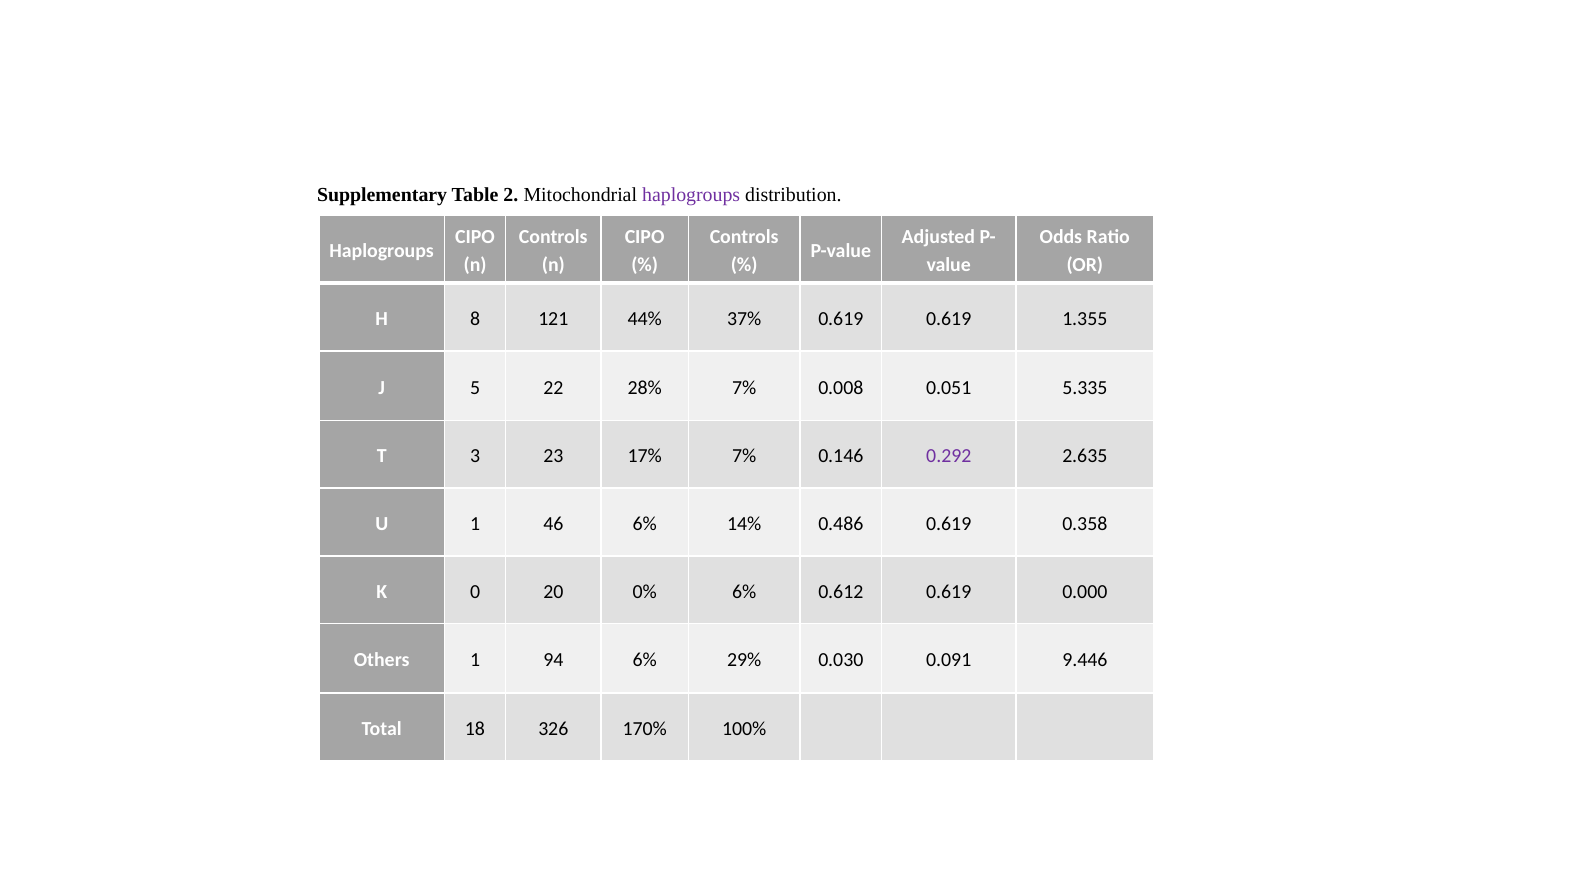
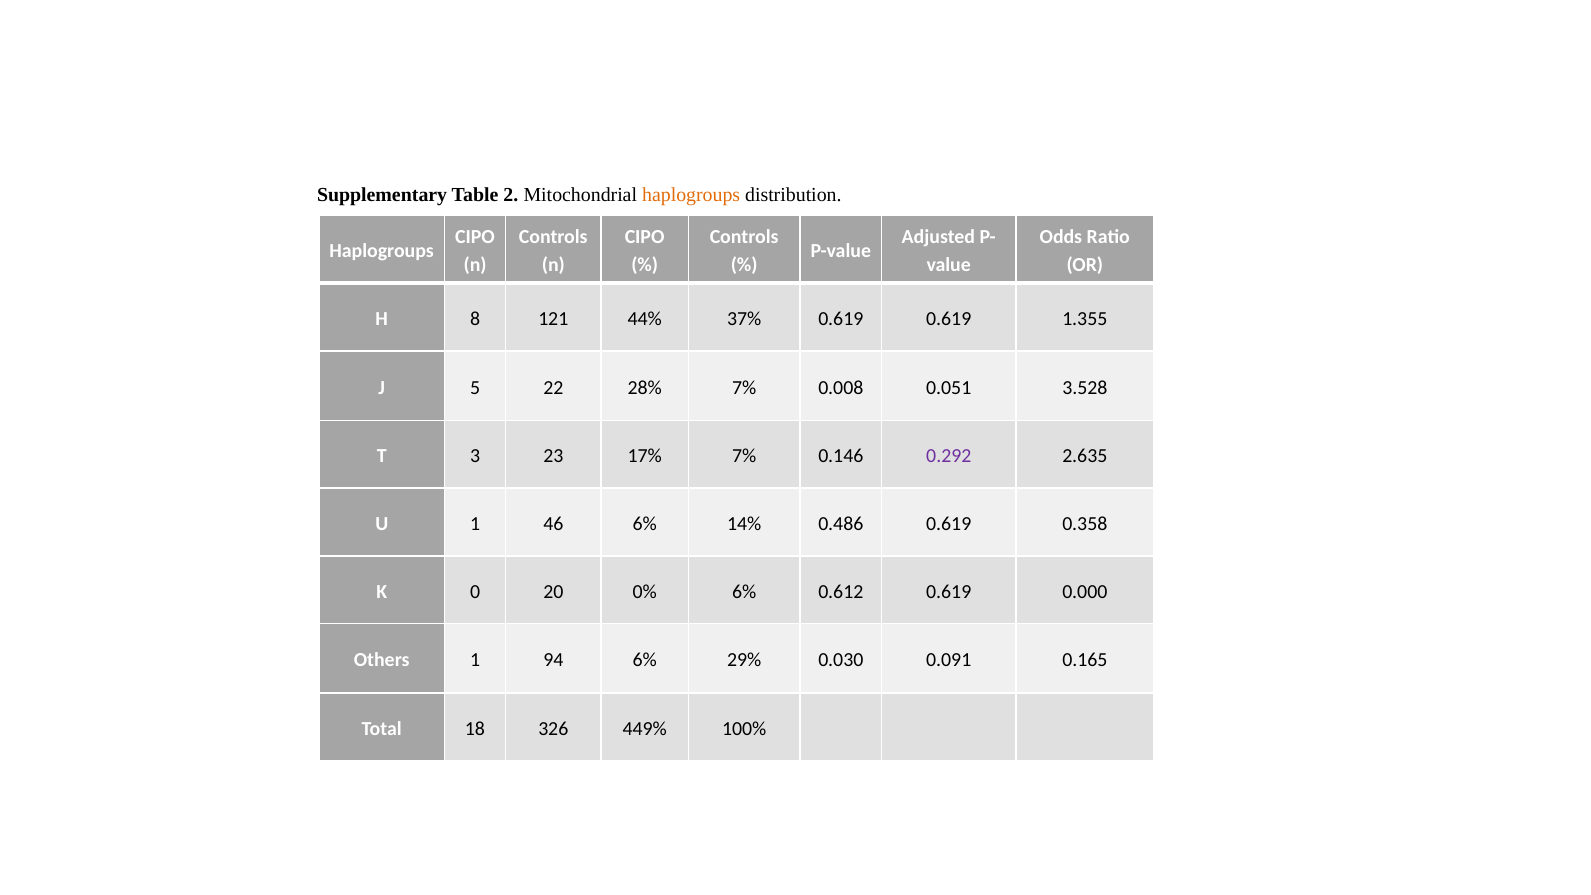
haplogroups colour: purple -> orange (691, 194)
5.335: 5.335 -> 3.528 (1085, 388)
9.446: 9.446 -> 0.165 (1085, 660)
170%: 170% -> 449% (645, 729)
